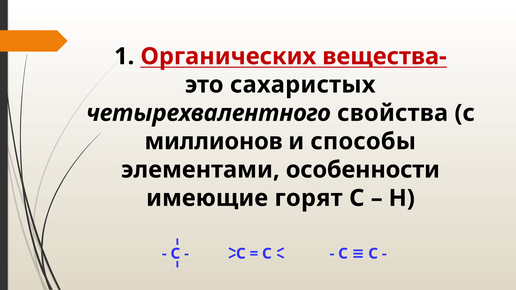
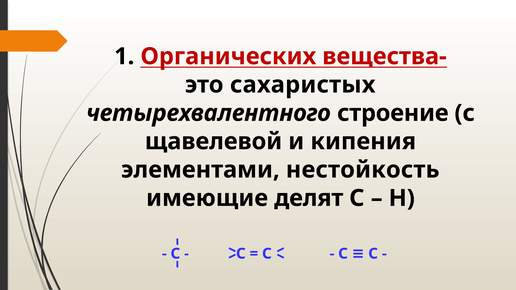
свойства: свойства -> строение (393, 113)
миллионов: миллионов -> щавелевой (213, 142)
способы: способы -> кипения (363, 142)
особенности: особенности -> нестойкость (363, 170)
горят: горят -> делят (309, 198)
